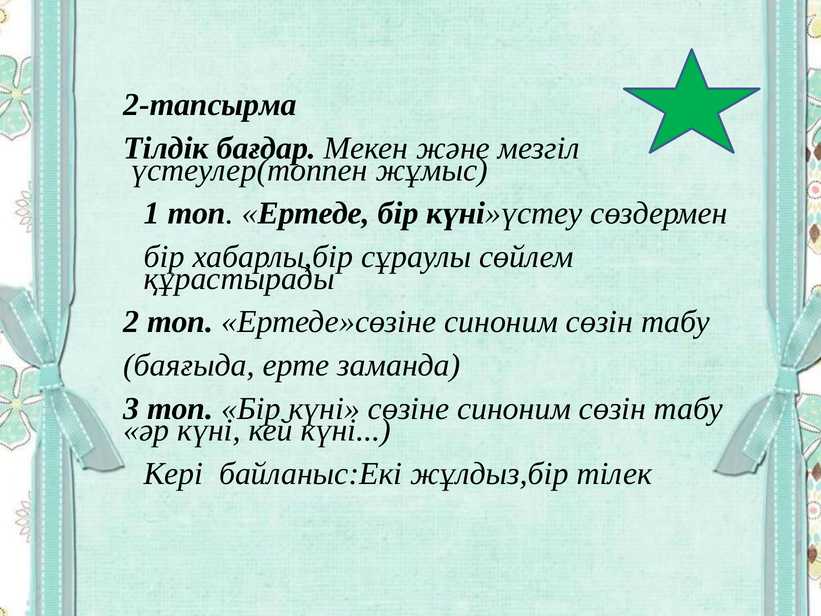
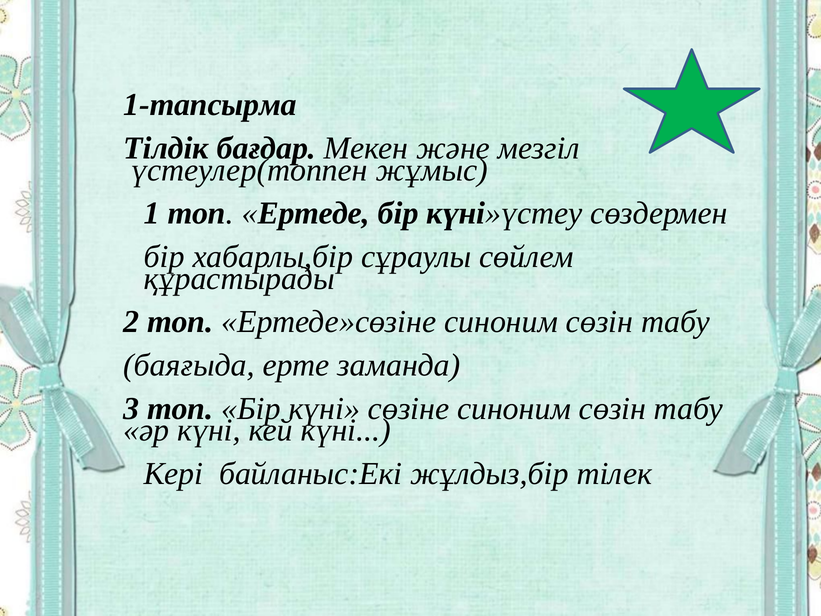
2-тапсырма: 2-тапсырма -> 1-тапсырма (210, 105)
